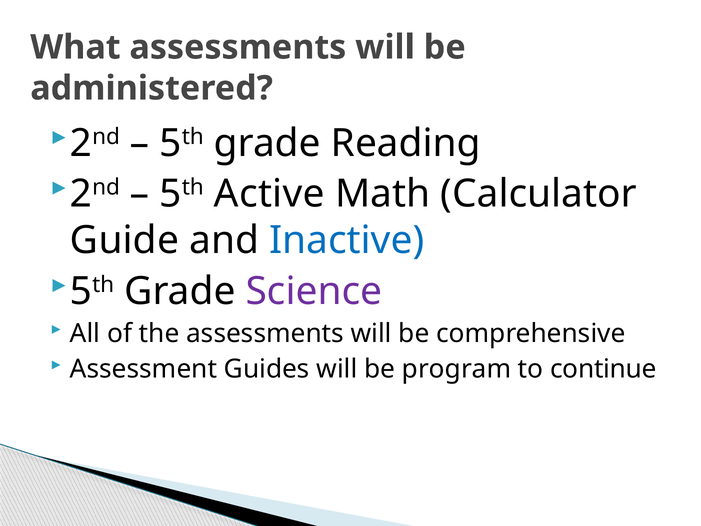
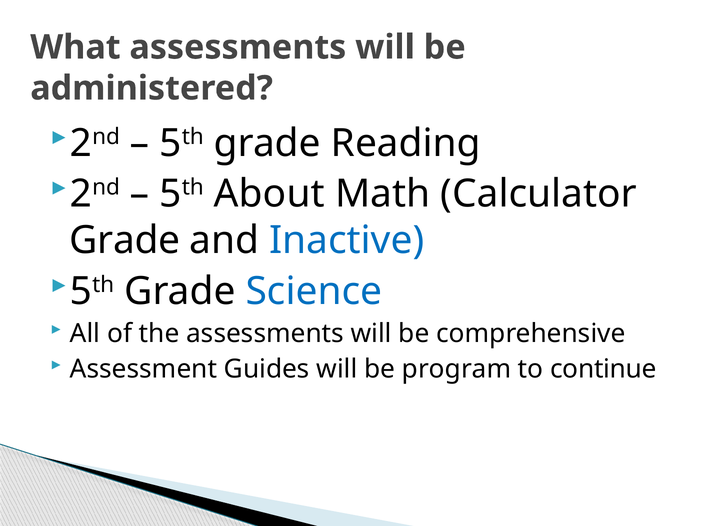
Active: Active -> About (269, 194)
Guide: Guide -> Grade (125, 240)
Science colour: purple -> blue (314, 291)
